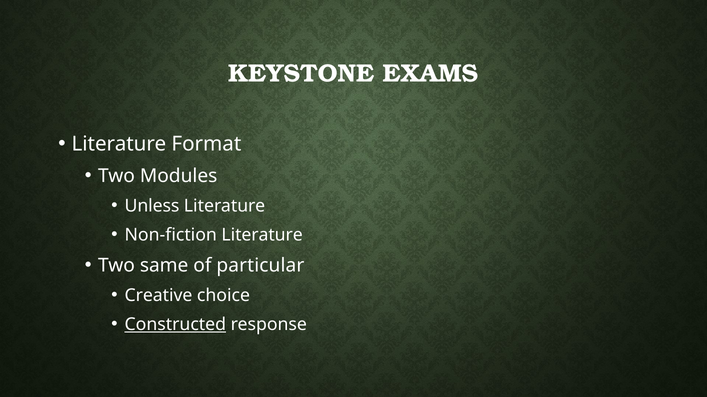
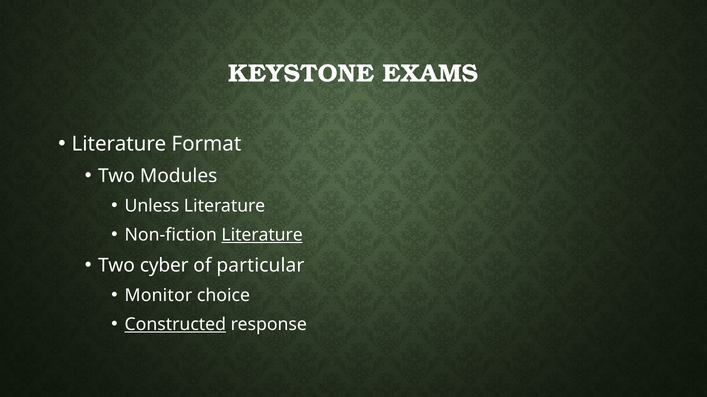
Literature underline: none -> present (262, 236)
same: same -> cyber (164, 266)
Creative: Creative -> Monitor (158, 296)
